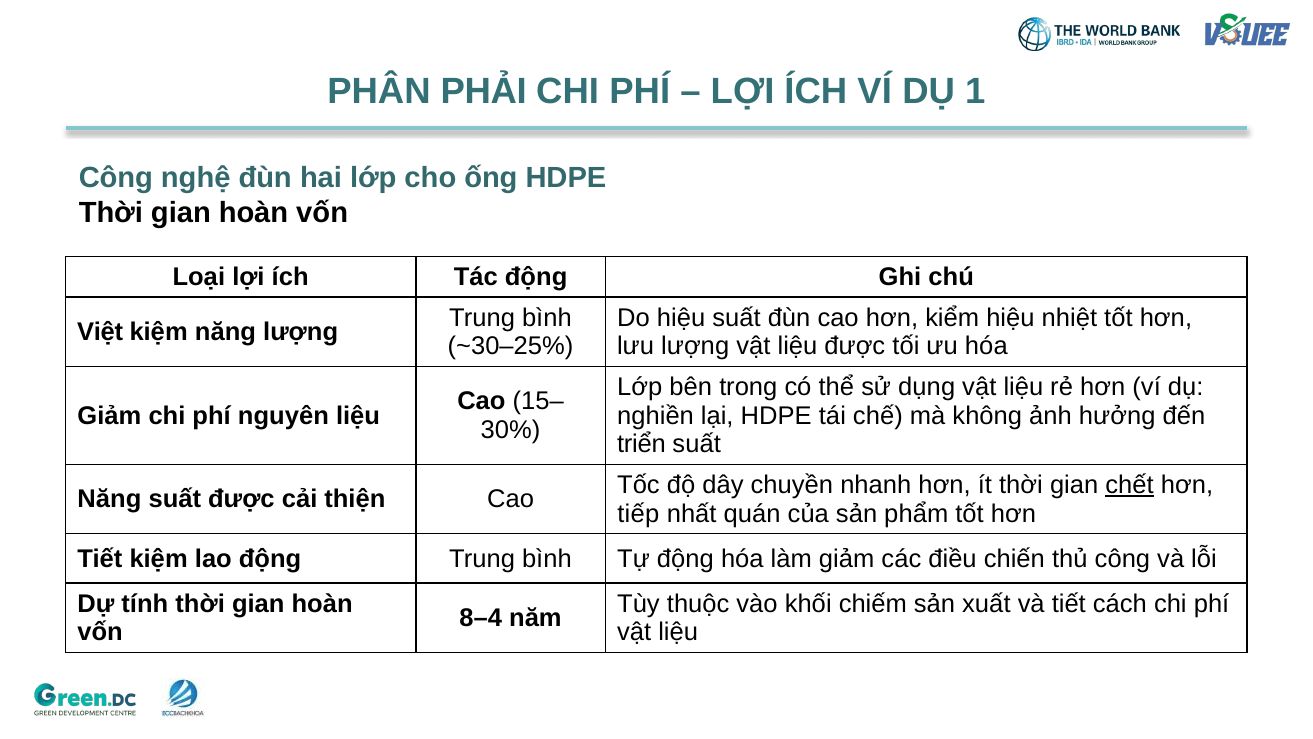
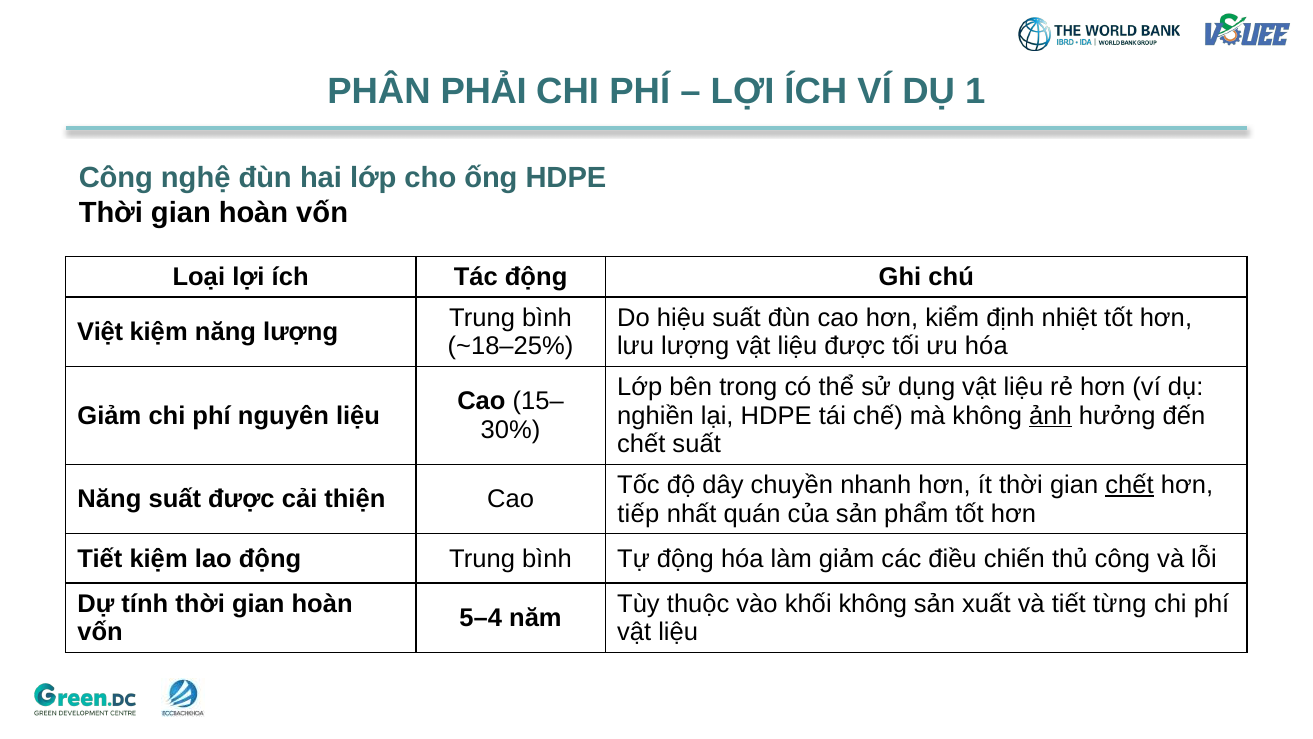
kiểm hiệu: hiệu -> định (1010, 318)
~30–25%: ~30–25% -> ~18–25% (510, 346)
ảnh underline: none -> present (1050, 416)
triển: triển -> chết (641, 444)
khối chiếm: chiếm -> không (873, 603)
cách: cách -> từng (1120, 603)
8–4: 8–4 -> 5–4 (481, 618)
